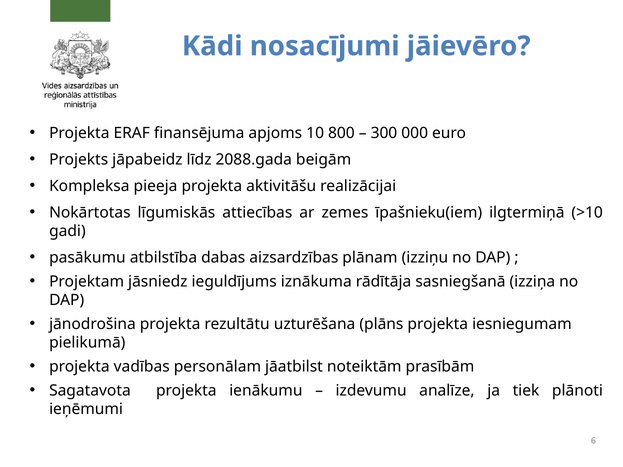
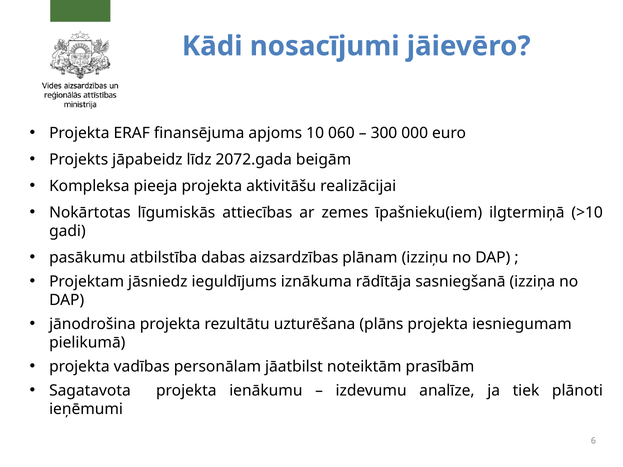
800: 800 -> 060 (341, 133)
2088.gada: 2088.gada -> 2072.gada (254, 160)
